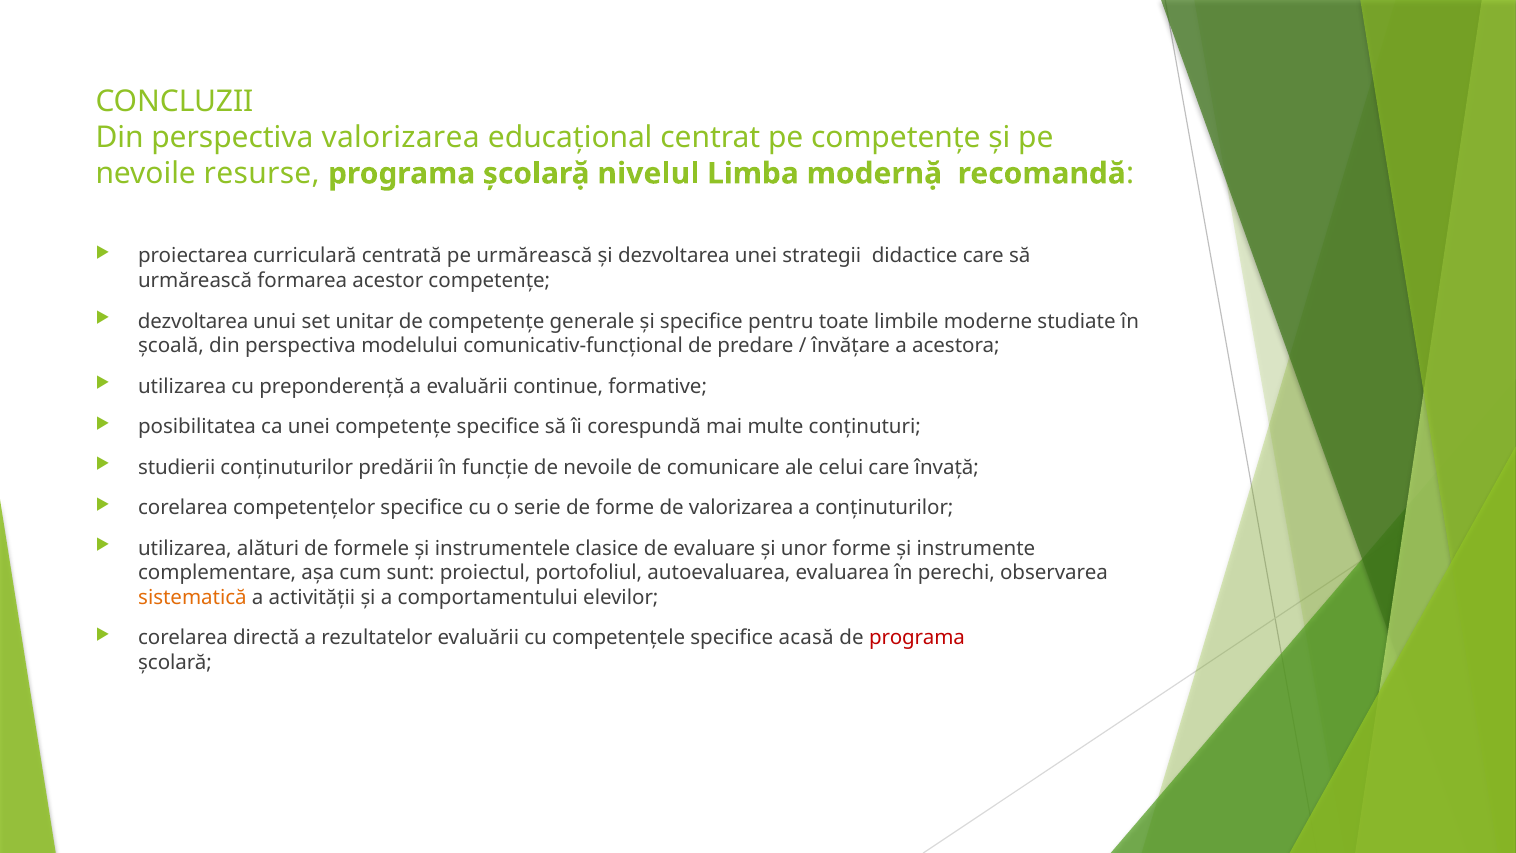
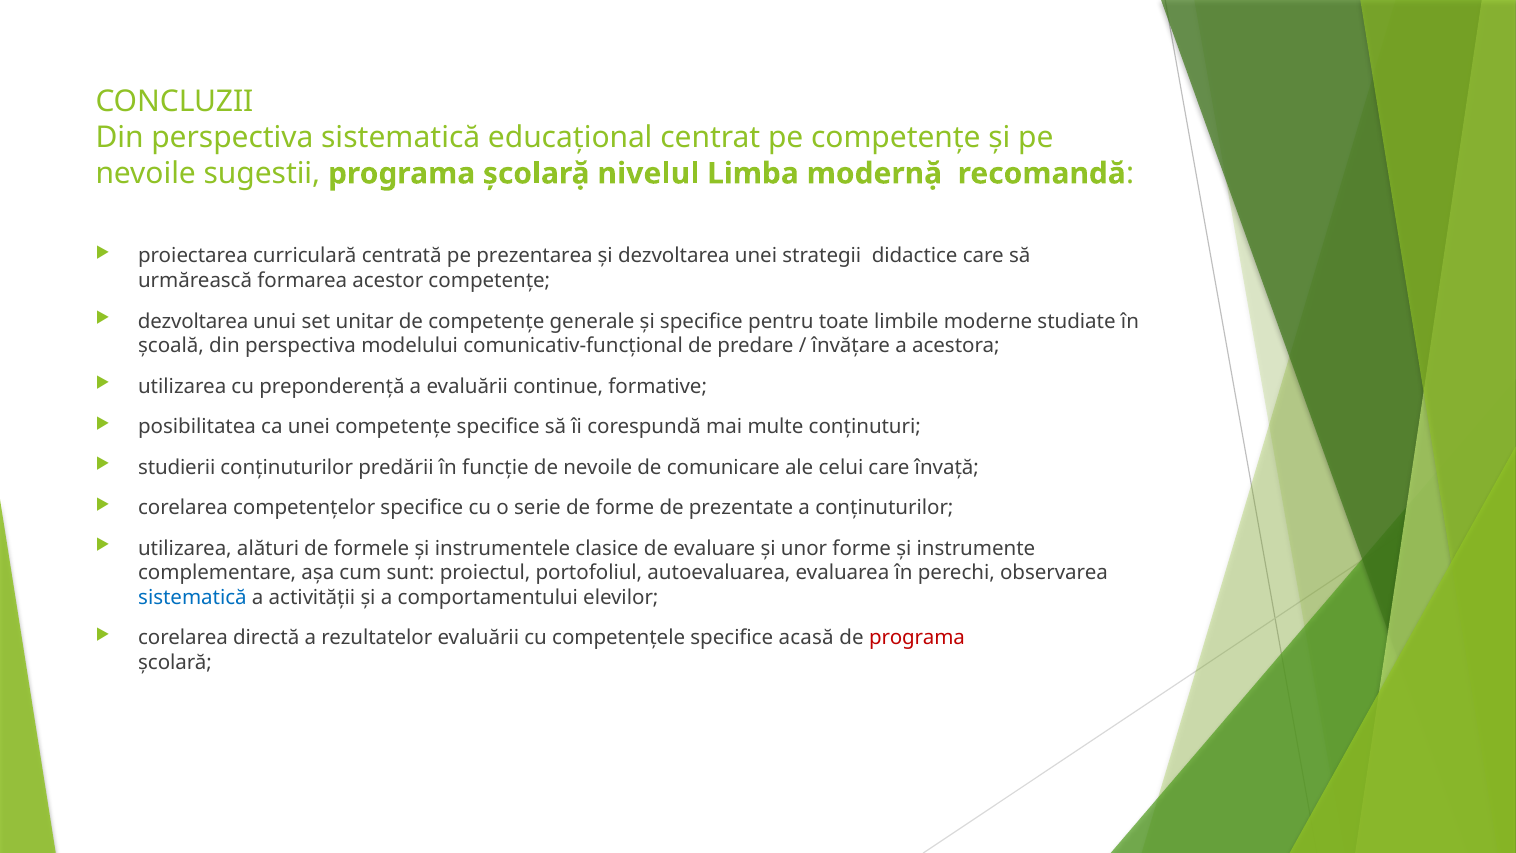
perspectiva valorizarea: valorizarea -> sistematică (401, 138)
resurse: resurse -> sugestii (262, 174)
pe urmărească: urmărească -> prezentarea (534, 256)
de valorizarea: valorizarea -> prezentate (741, 508)
sistematică colour: orange -> blue (192, 597)
